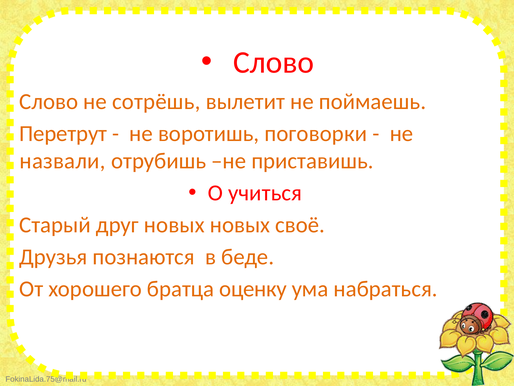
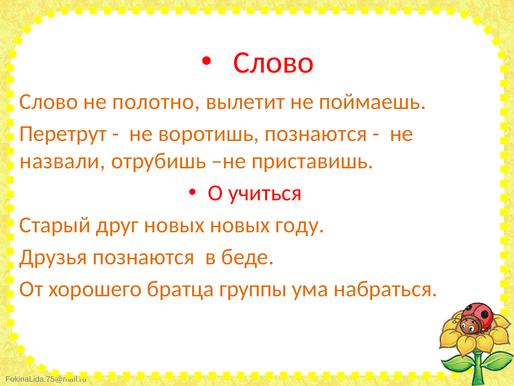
сотрёшь: сотрёшь -> полотно (156, 101)
воротишь поговорки: поговорки -> познаются (316, 133)
своё: своё -> году (300, 225)
оценку: оценку -> группы (253, 289)
